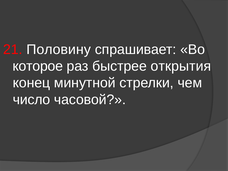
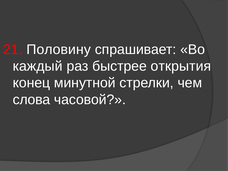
которое: которое -> каждый (38, 66)
число: число -> слова (31, 100)
